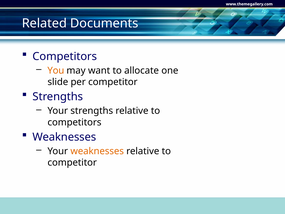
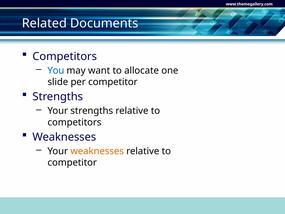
You colour: orange -> blue (56, 70)
